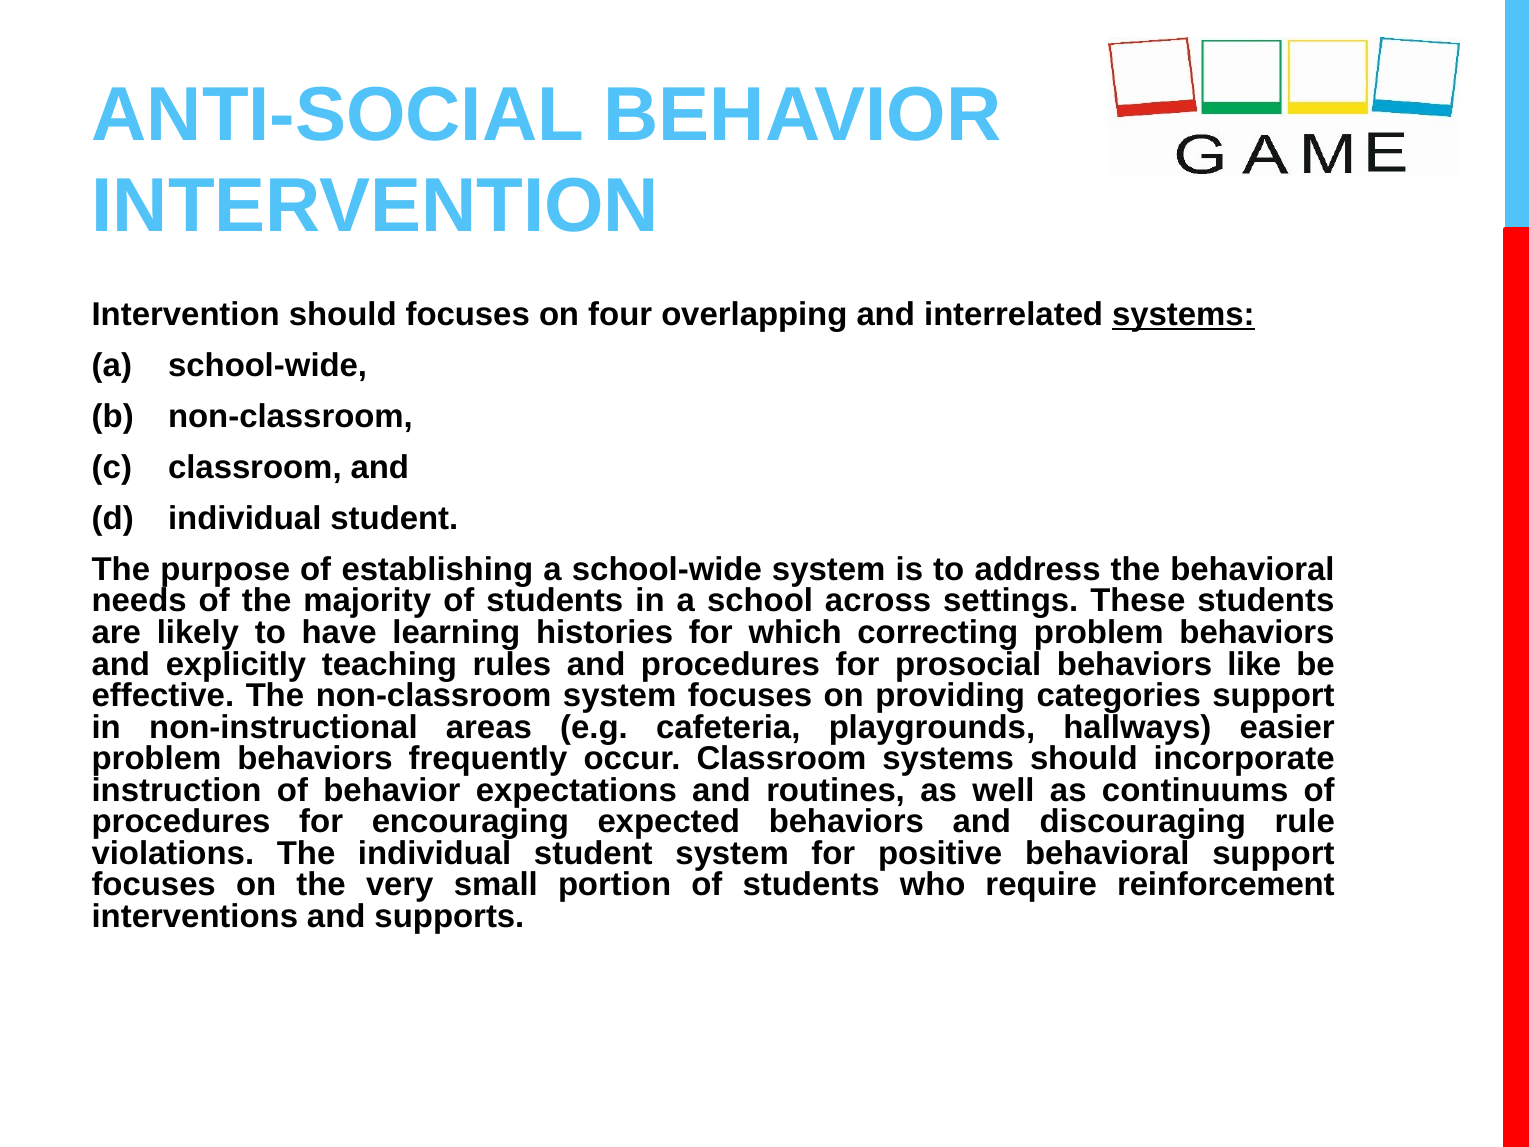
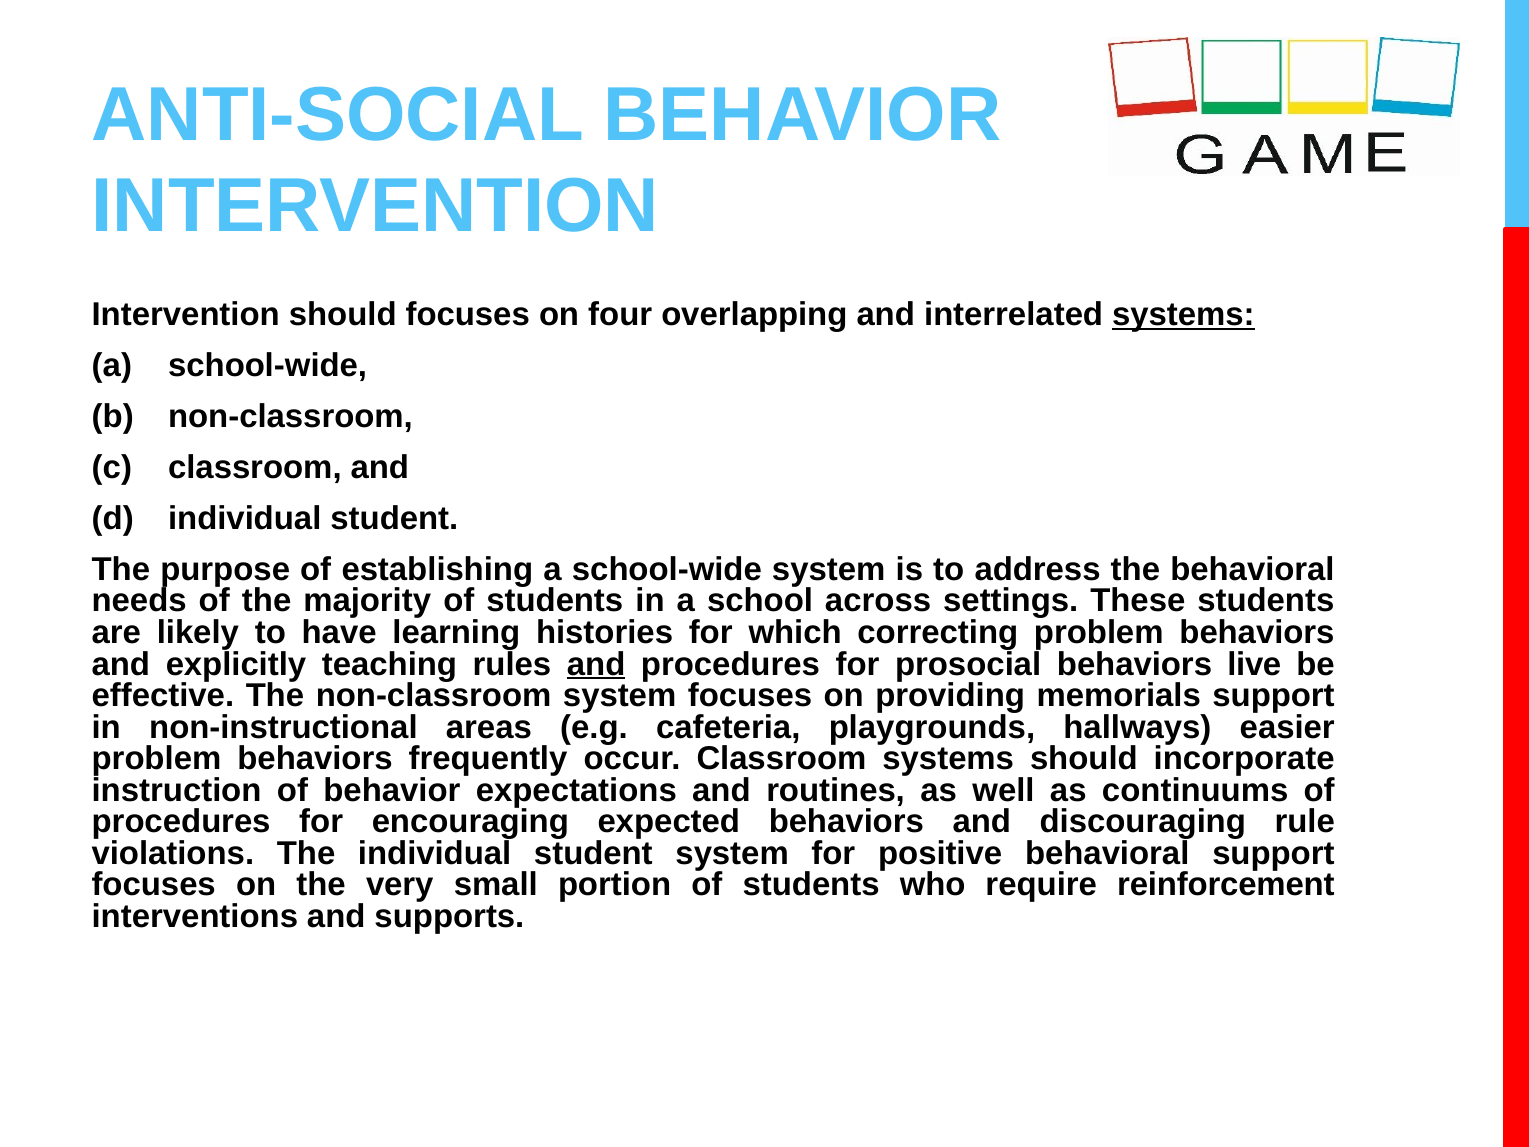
and underline: none -> present (596, 664)
like: like -> live (1254, 664)
categories: categories -> memorials (1119, 696)
